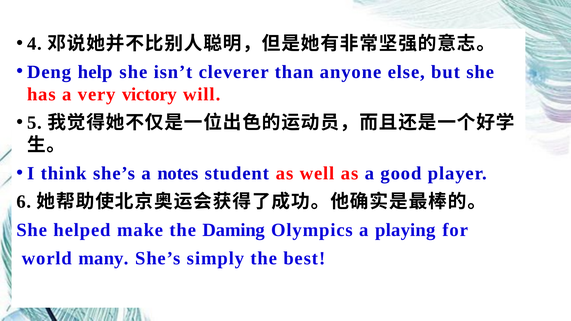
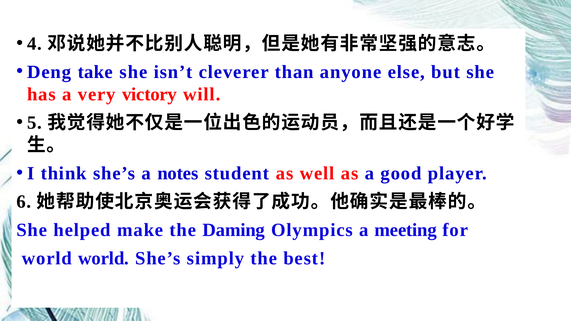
help: help -> take (95, 72)
playing: playing -> meeting (406, 230)
world many: many -> world (104, 258)
